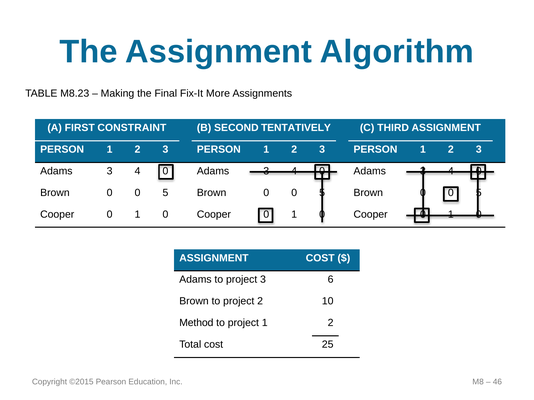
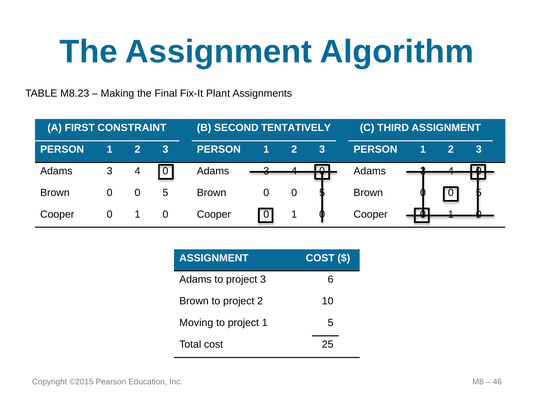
More: More -> Plant (218, 93)
Method: Method -> Moving (196, 323)
project 1 2: 2 -> 5 (331, 323)
